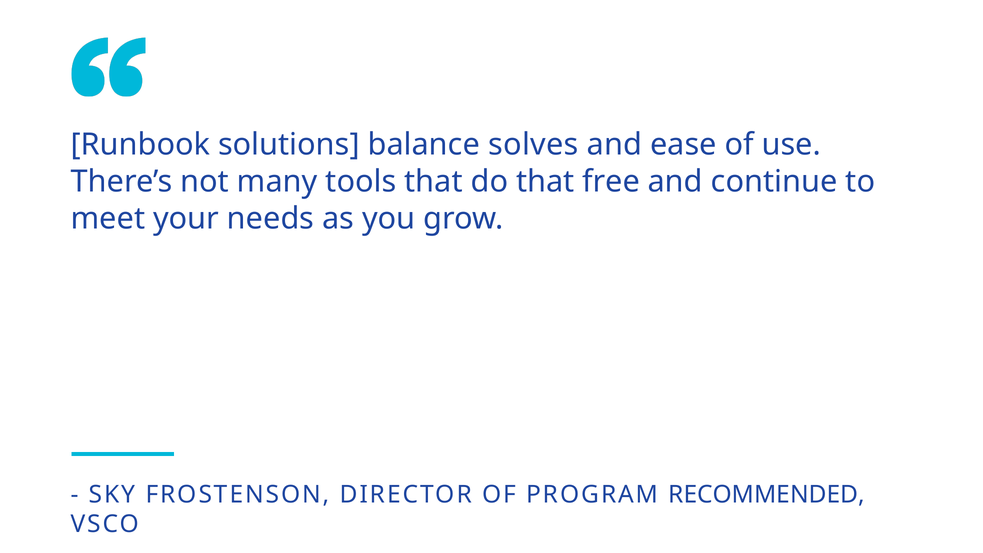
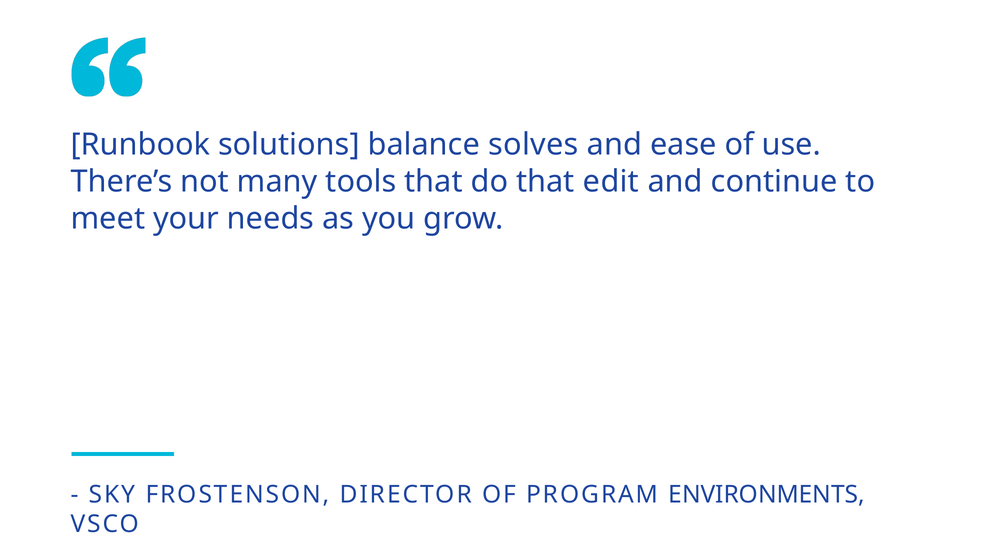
free: free -> edit (611, 182)
RECOMMENDED: RECOMMENDED -> ENVIRONMENTS (767, 495)
